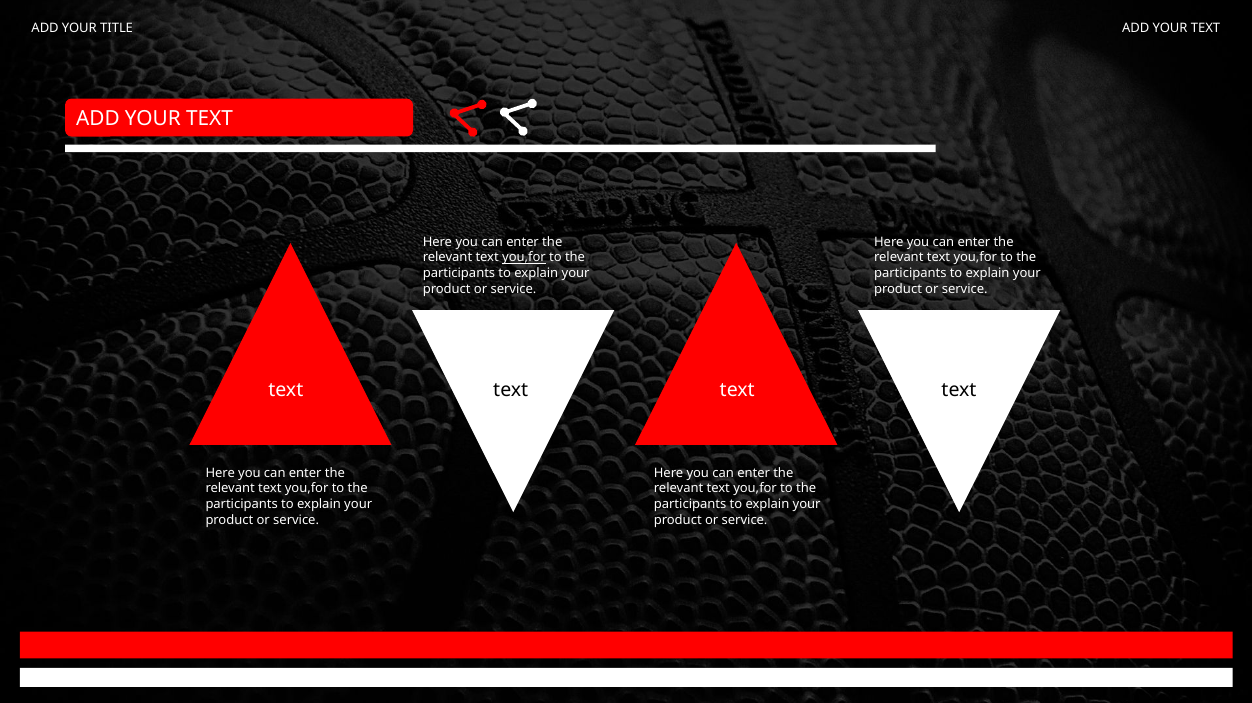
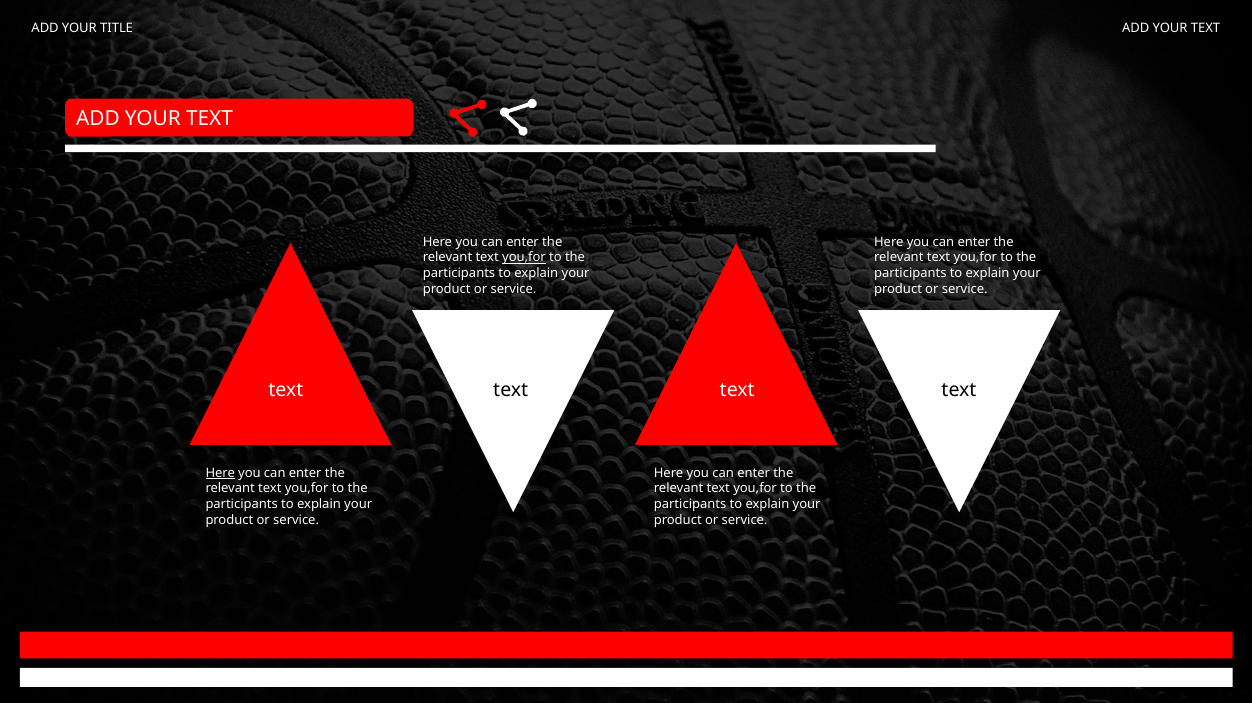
Here underline: none -> present (220, 473)
